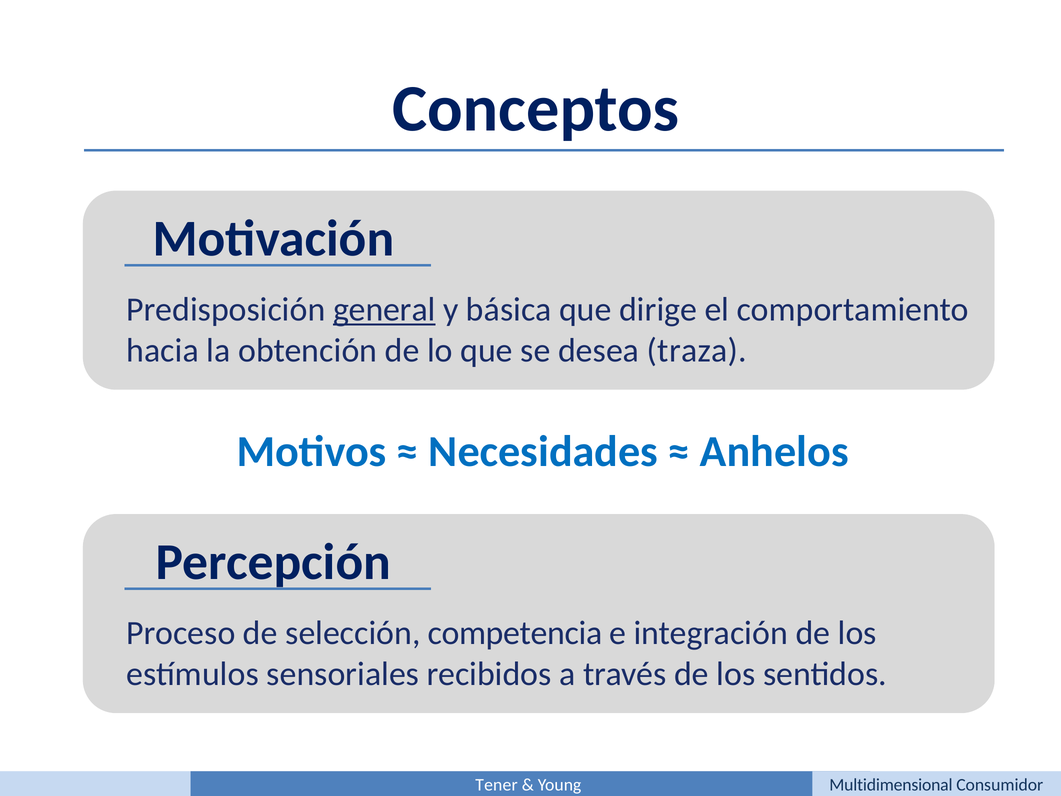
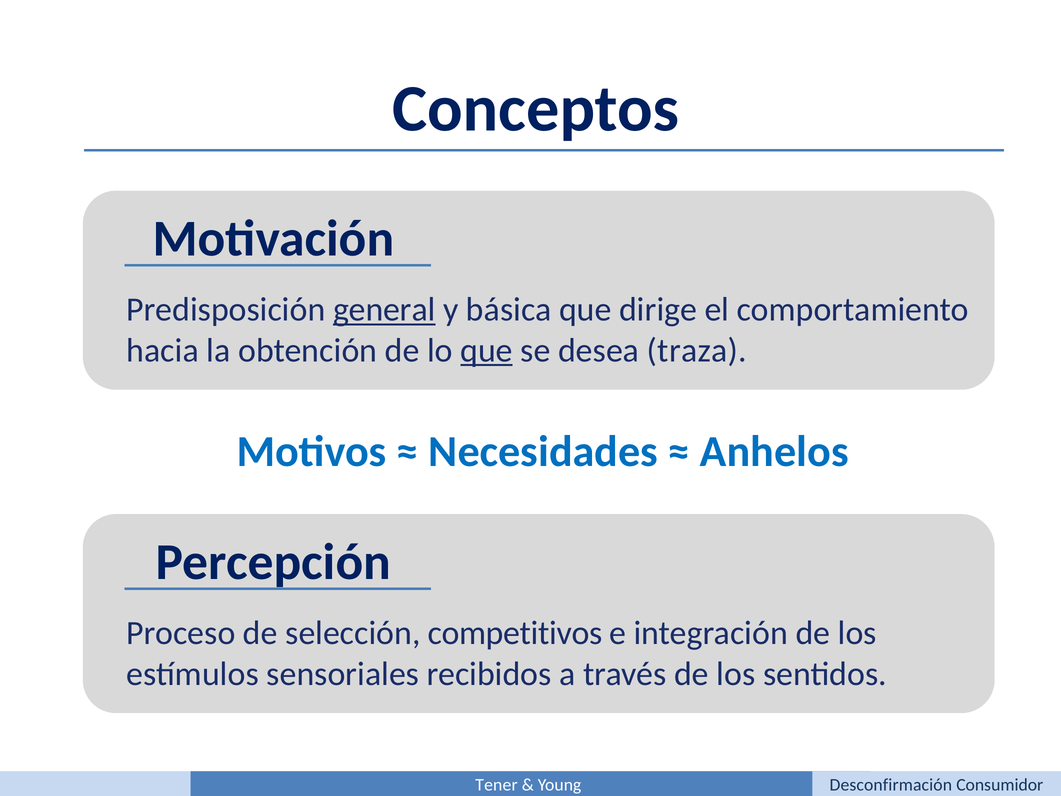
que underline: none -> present (487, 350)
competencia: competencia -> competitivos (515, 633)
Multidimensional: Multidimensional -> Desconfirmación (891, 785)
